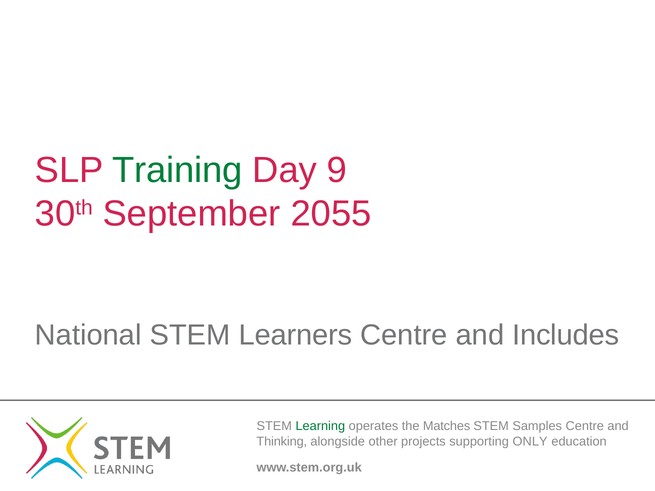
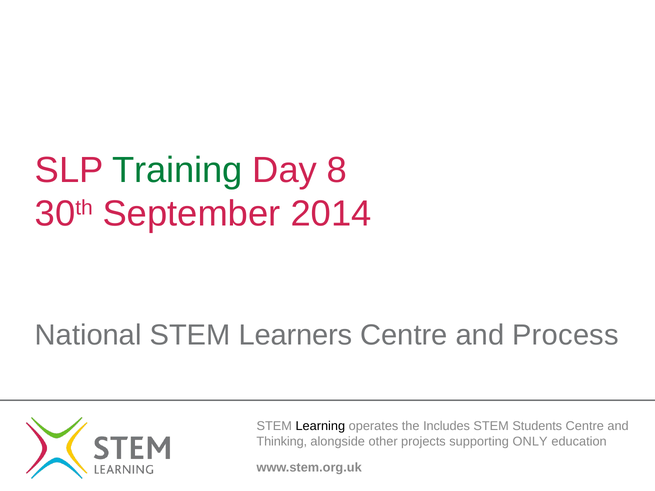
9: 9 -> 8 (337, 170)
2055: 2055 -> 2014 (331, 214)
Includes: Includes -> Process (566, 335)
Learning colour: green -> black (320, 426)
Matches: Matches -> Includes (447, 426)
Samples: Samples -> Students (537, 426)
